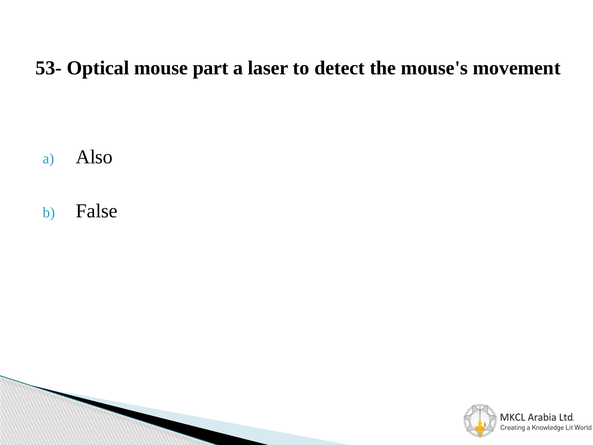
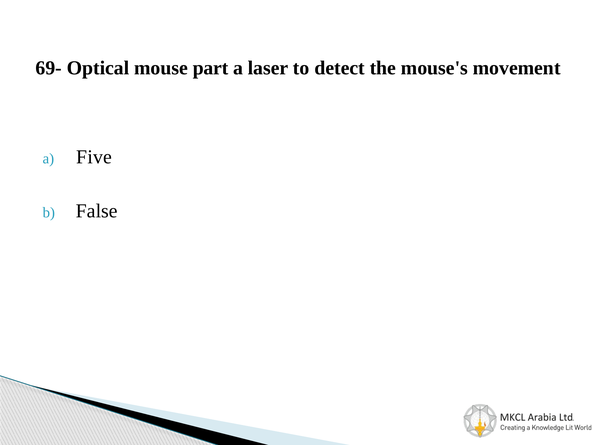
53-: 53- -> 69- (49, 68)
Also: Also -> Five (94, 157)
